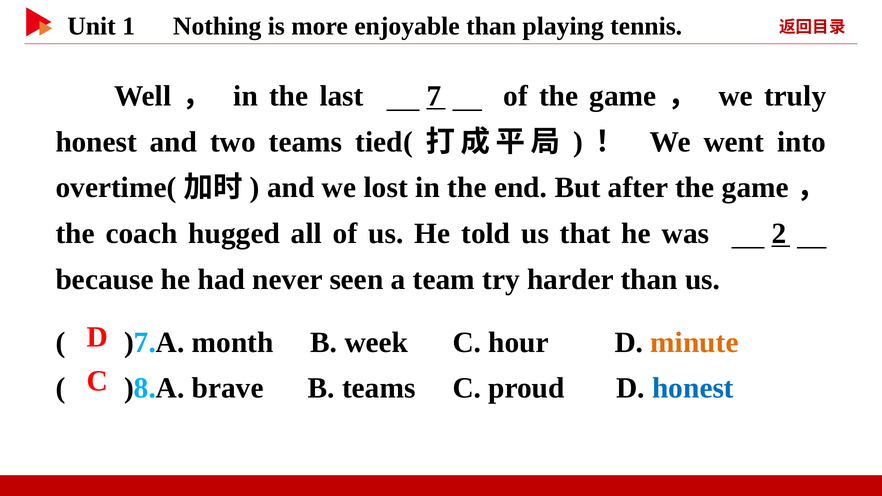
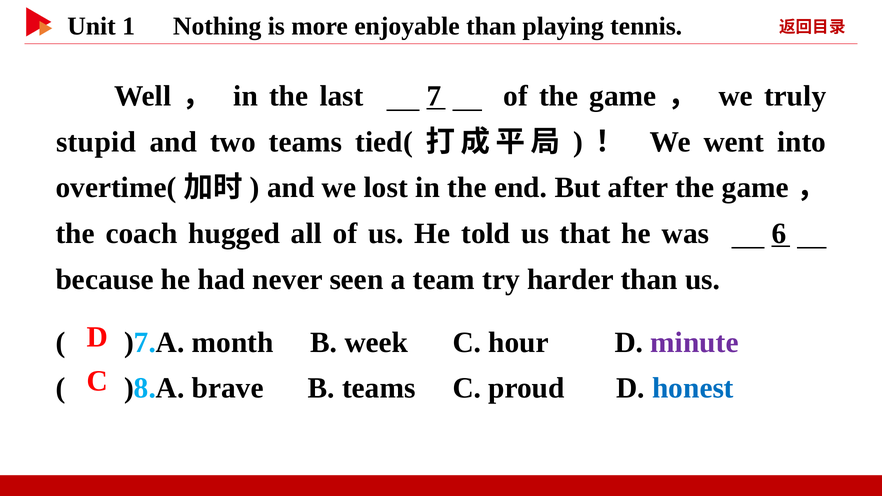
honest: honest -> stupid (96, 142)
2: 2 -> 6 (779, 234)
minute colour: orange -> purple (695, 342)
